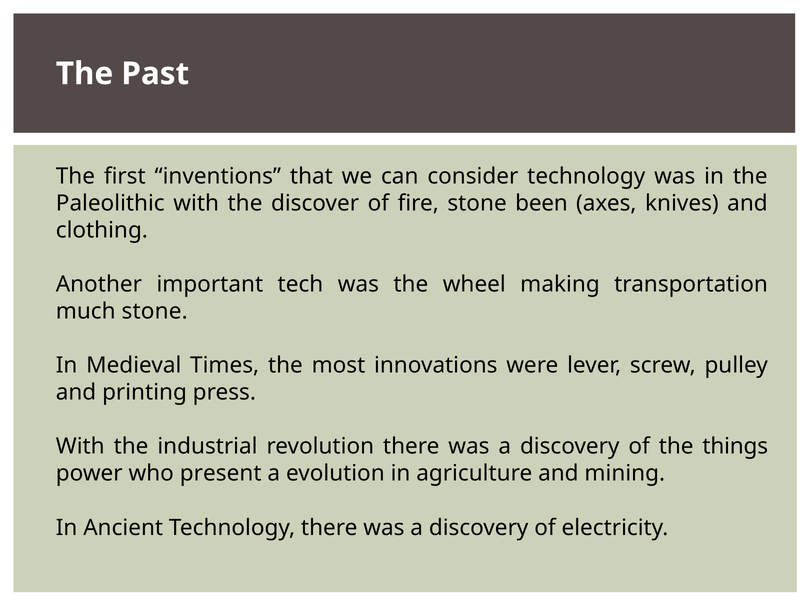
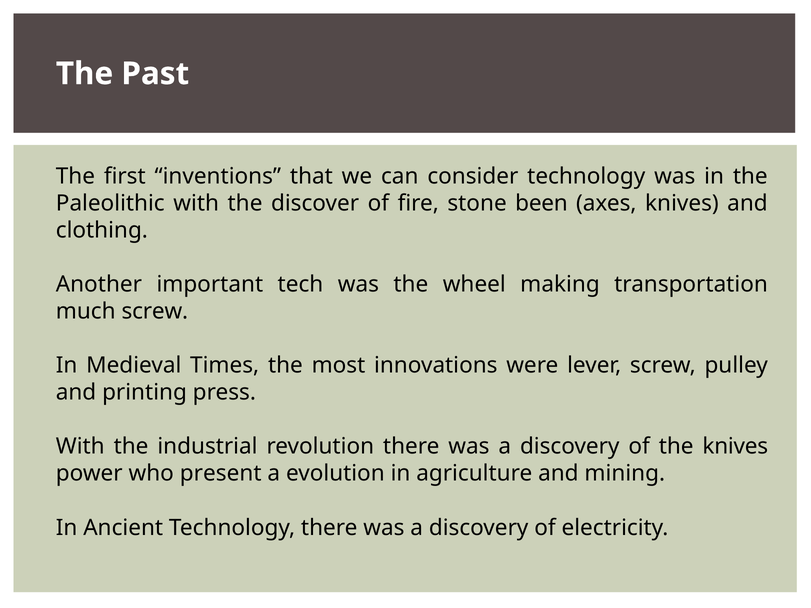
much stone: stone -> screw (155, 311)
the things: things -> knives (735, 447)
